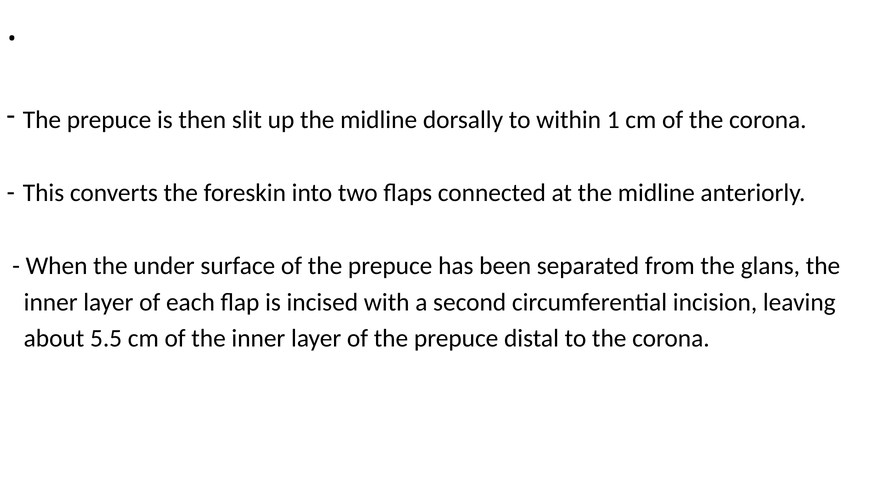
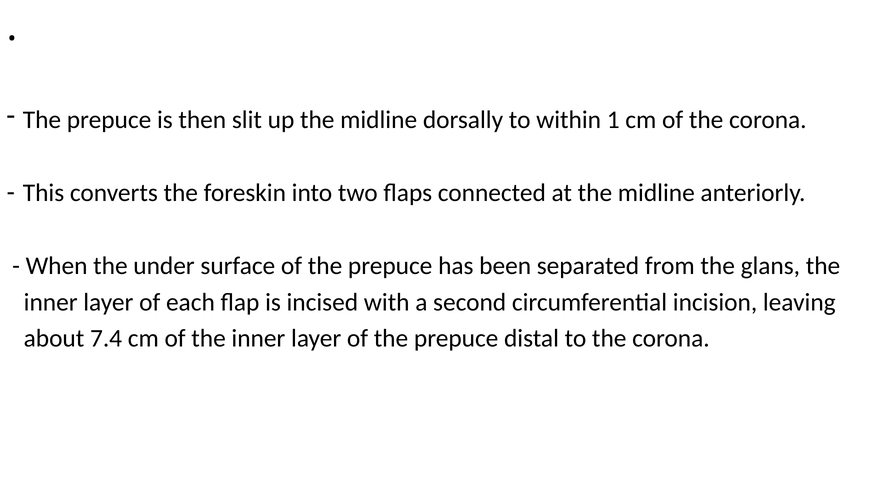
5.5: 5.5 -> 7.4 (106, 339)
